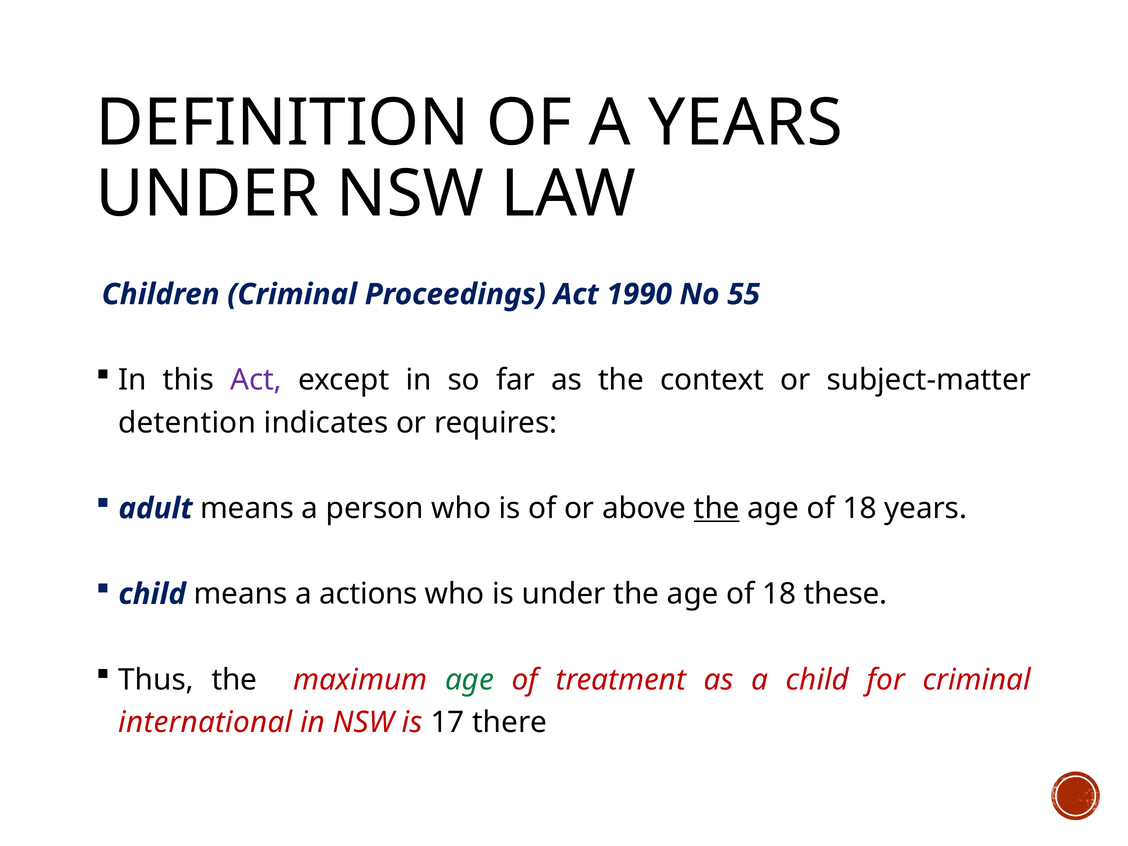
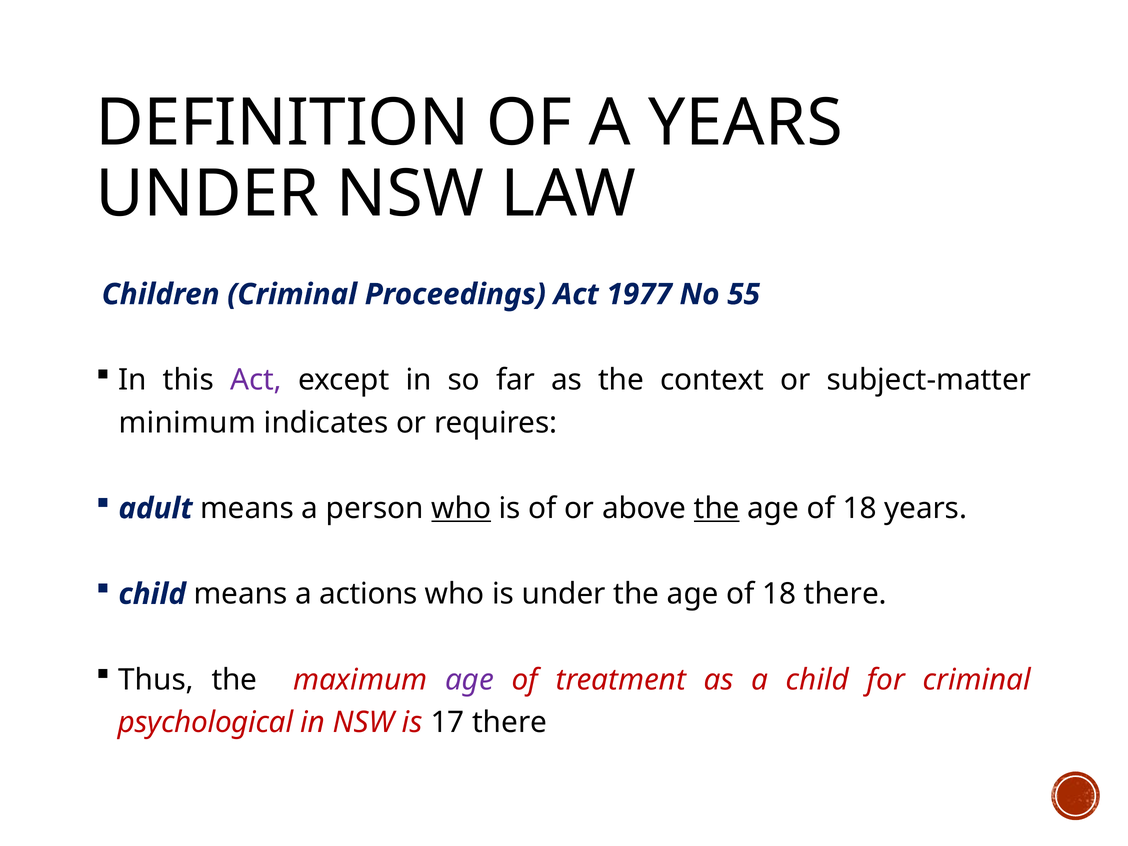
1990: 1990 -> 1977 (639, 294)
detention: detention -> minimum (187, 423)
who underline: none -> present (461, 508)
18 these: these -> there (845, 594)
age colour: green -> purple (469, 680)
international: international -> psychological (206, 722)
